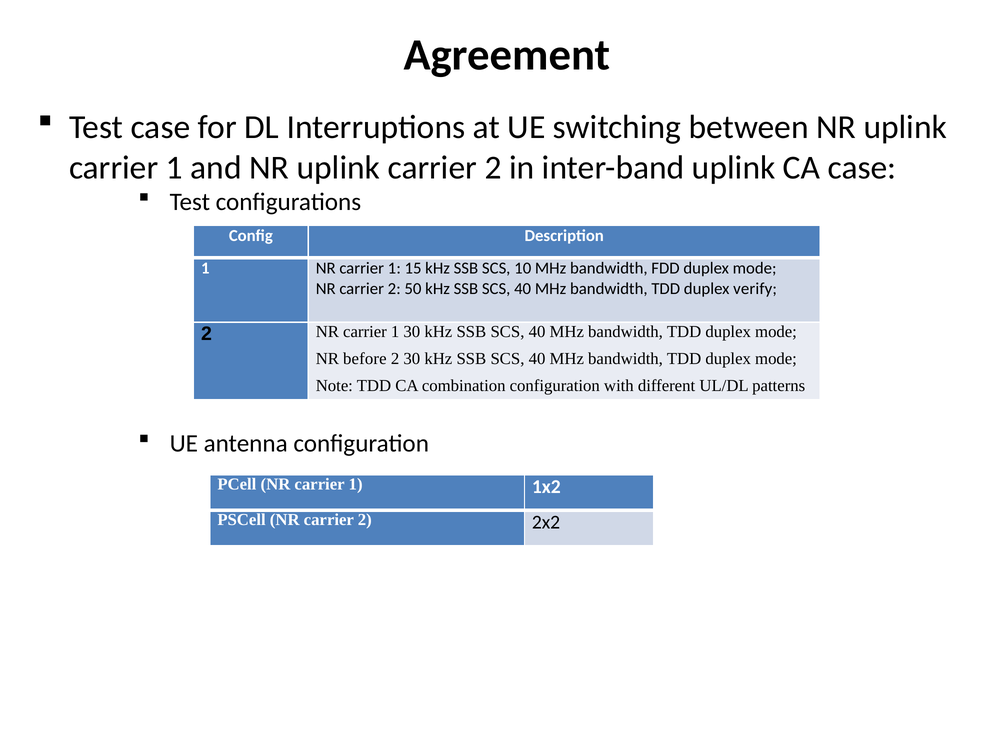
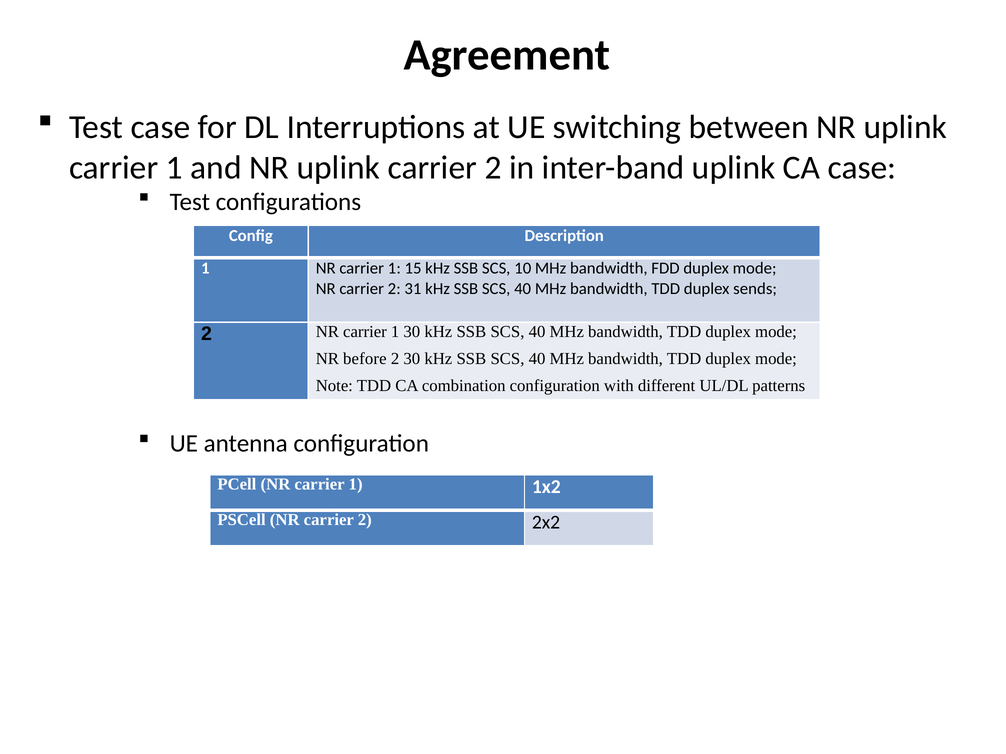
50: 50 -> 31 (413, 289)
verify: verify -> sends (755, 289)
